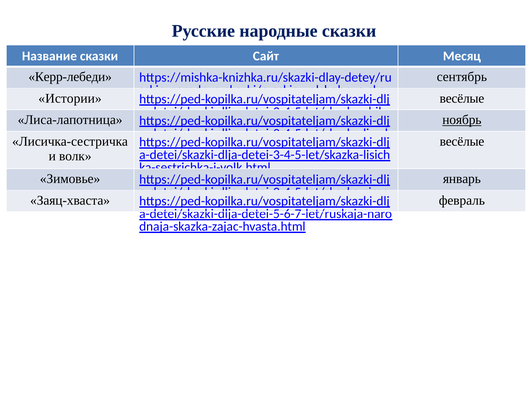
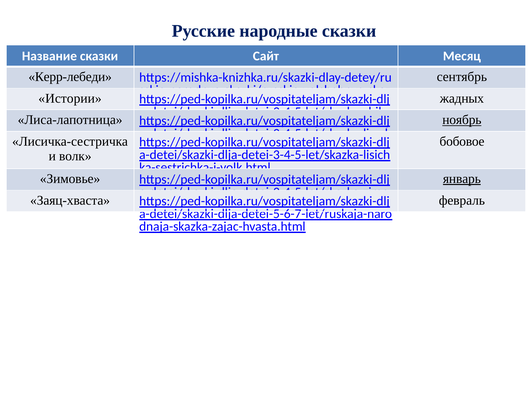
весёлые: весёлые -> жадных (462, 98)
весёлые: весёлые -> бобовое (462, 141)
январь underline: none -> present (462, 179)
